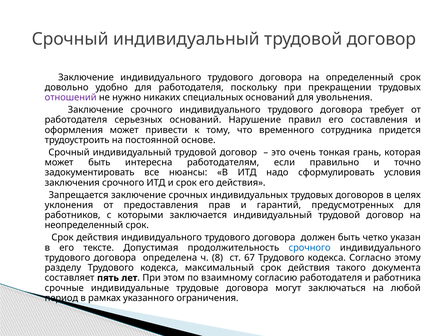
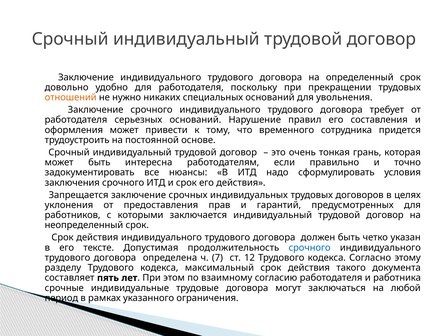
отношений colour: purple -> orange (71, 97)
8: 8 -> 7 (217, 258)
67: 67 -> 12 (250, 258)
